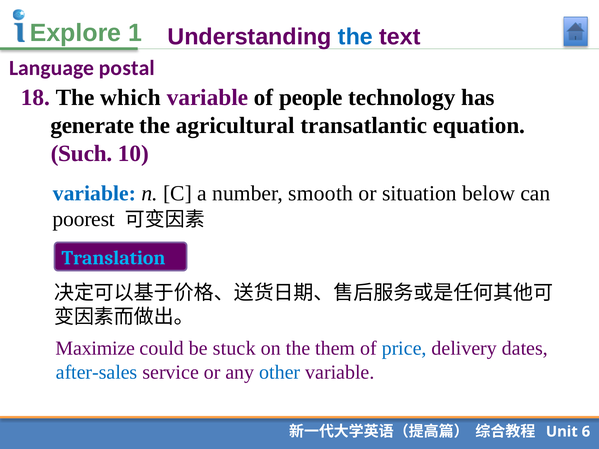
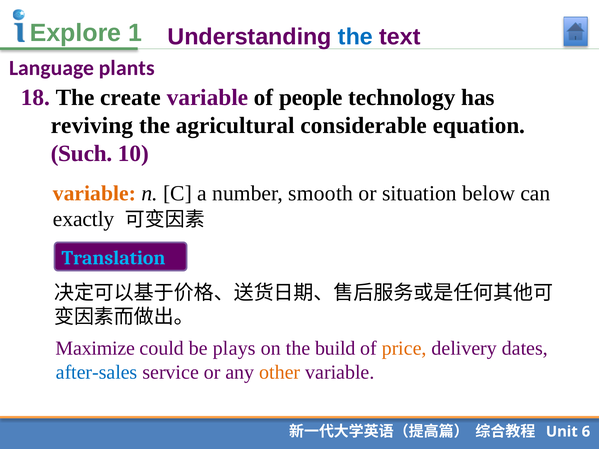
postal: postal -> plants (127, 68)
which: which -> create (131, 98)
generate: generate -> reviving (92, 126)
transatlantic: transatlantic -> considerable (364, 126)
variable colour: blue -> orange (94, 193)
poorest: poorest -> exactly (84, 219)
stuck: stuck -> plays (234, 348)
them: them -> build (335, 348)
price colour: blue -> orange (404, 348)
other colour: blue -> orange (280, 372)
